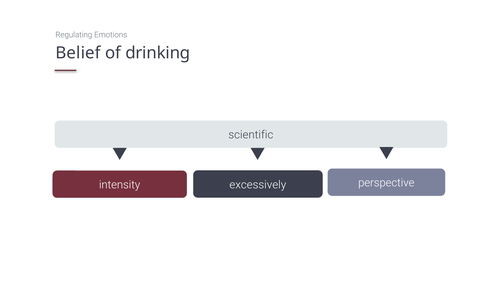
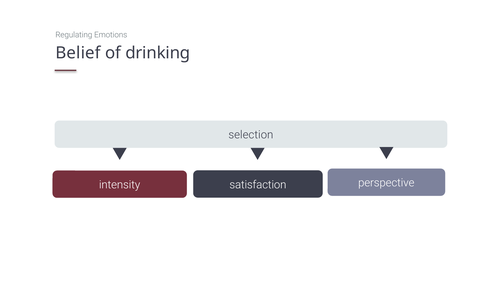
scientific: scientific -> selection (251, 135)
excessively: excessively -> satisfaction (258, 185)
